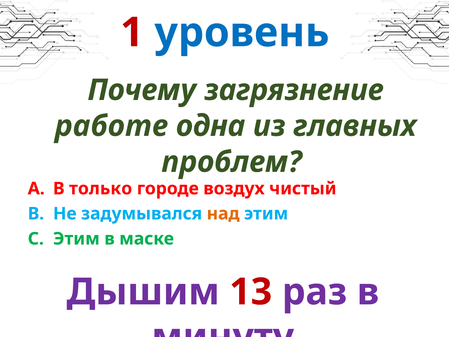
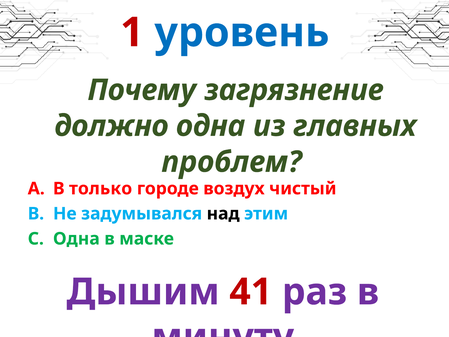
работе: работе -> должно (112, 126)
над colour: orange -> black (223, 214)
Этим: Этим -> Одна (76, 239)
13: 13 -> 41 (251, 292)
